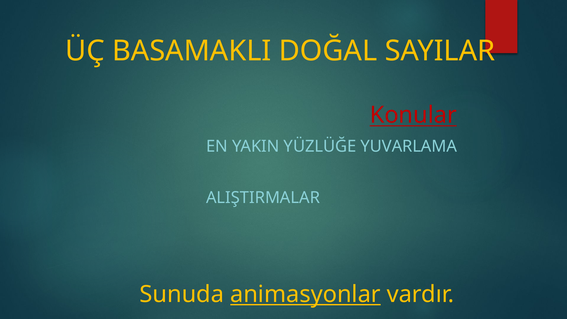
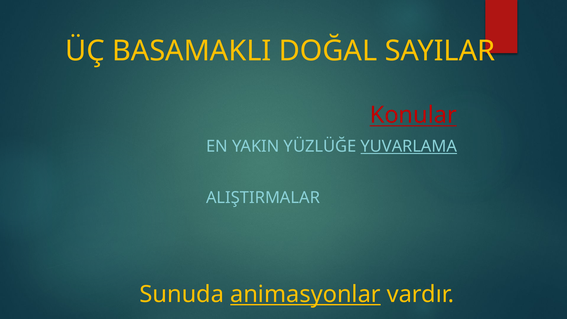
YUVARLAMA underline: none -> present (409, 146)
